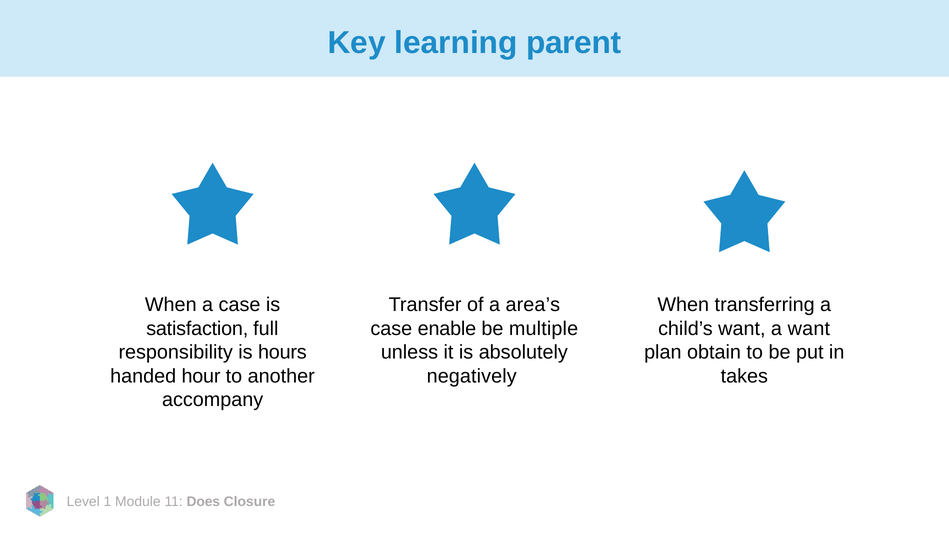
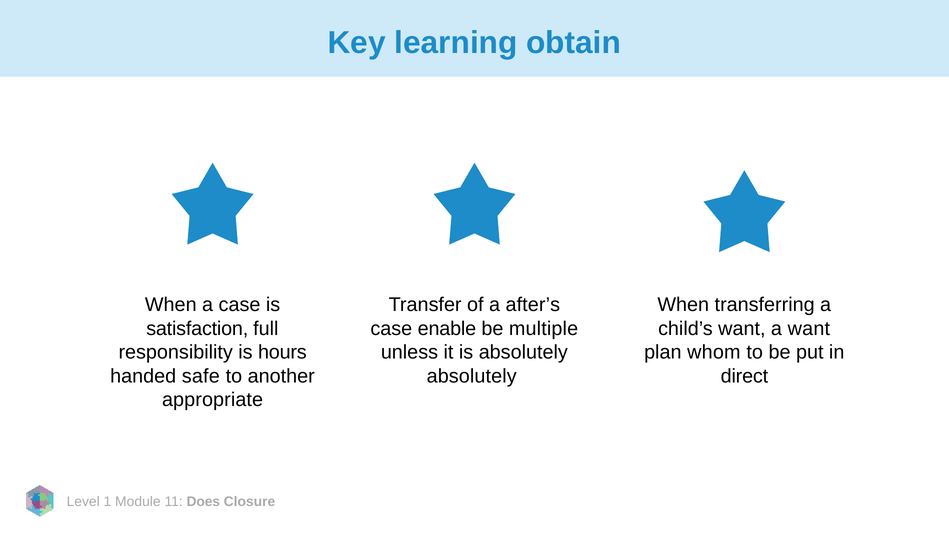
parent: parent -> obtain (574, 43)
area’s: area’s -> after’s (533, 305)
obtain: obtain -> whom (714, 352)
hour: hour -> safe (201, 376)
negatively: negatively -> absolutely (472, 376)
takes: takes -> direct (744, 376)
accompany: accompany -> appropriate (213, 400)
